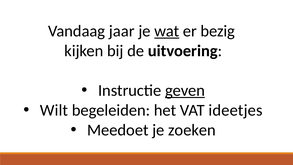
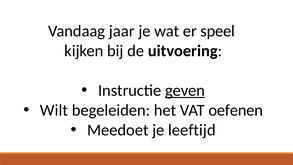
wat underline: present -> none (167, 31)
bezig: bezig -> speel (218, 31)
ideetjes: ideetjes -> oefenen (236, 110)
zoeken: zoeken -> leeftijd (192, 130)
